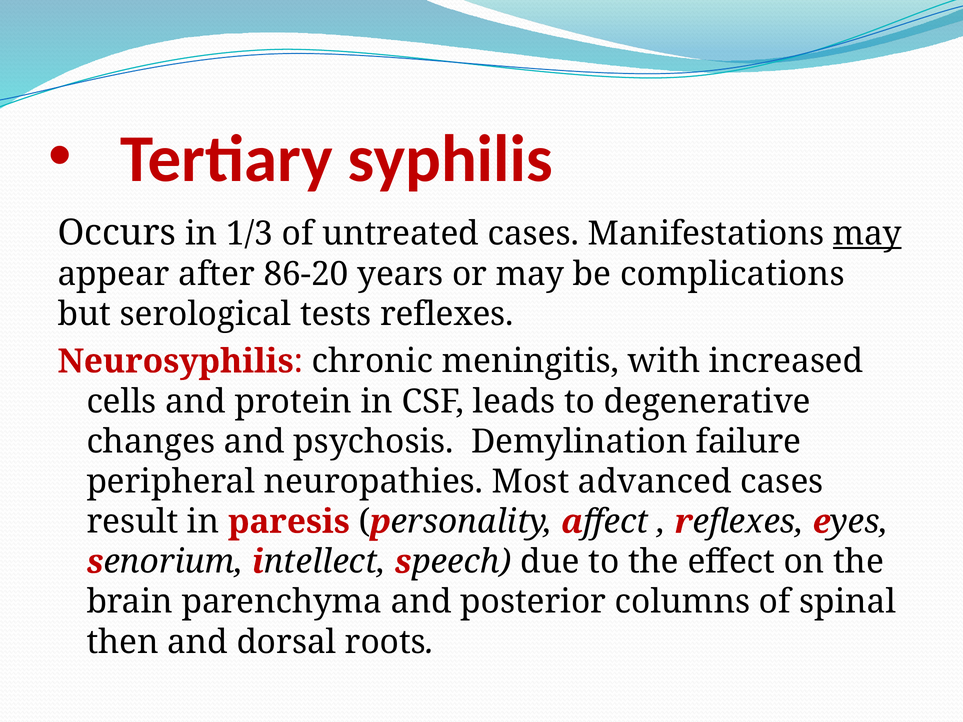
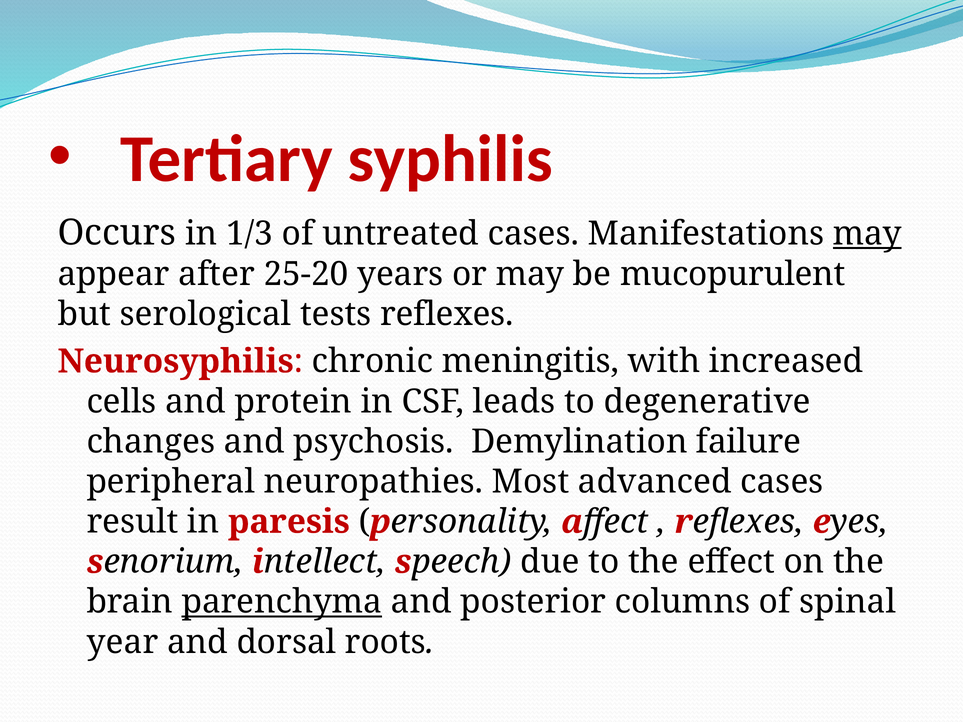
86-20: 86-20 -> 25-20 (306, 274)
complications: complications -> mucopurulent (733, 274)
parenchyma underline: none -> present (282, 602)
then: then -> year (122, 642)
